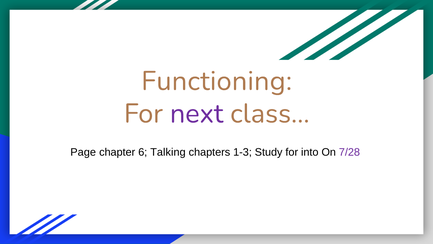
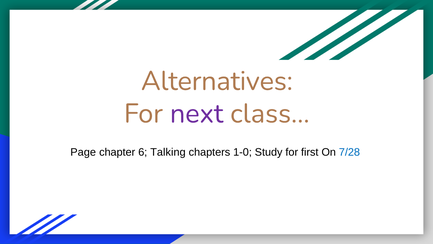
Functioning: Functioning -> Alternatives (217, 81)
1-3: 1-3 -> 1-0 (243, 152)
into: into -> first (310, 152)
7/28 colour: purple -> blue (349, 152)
